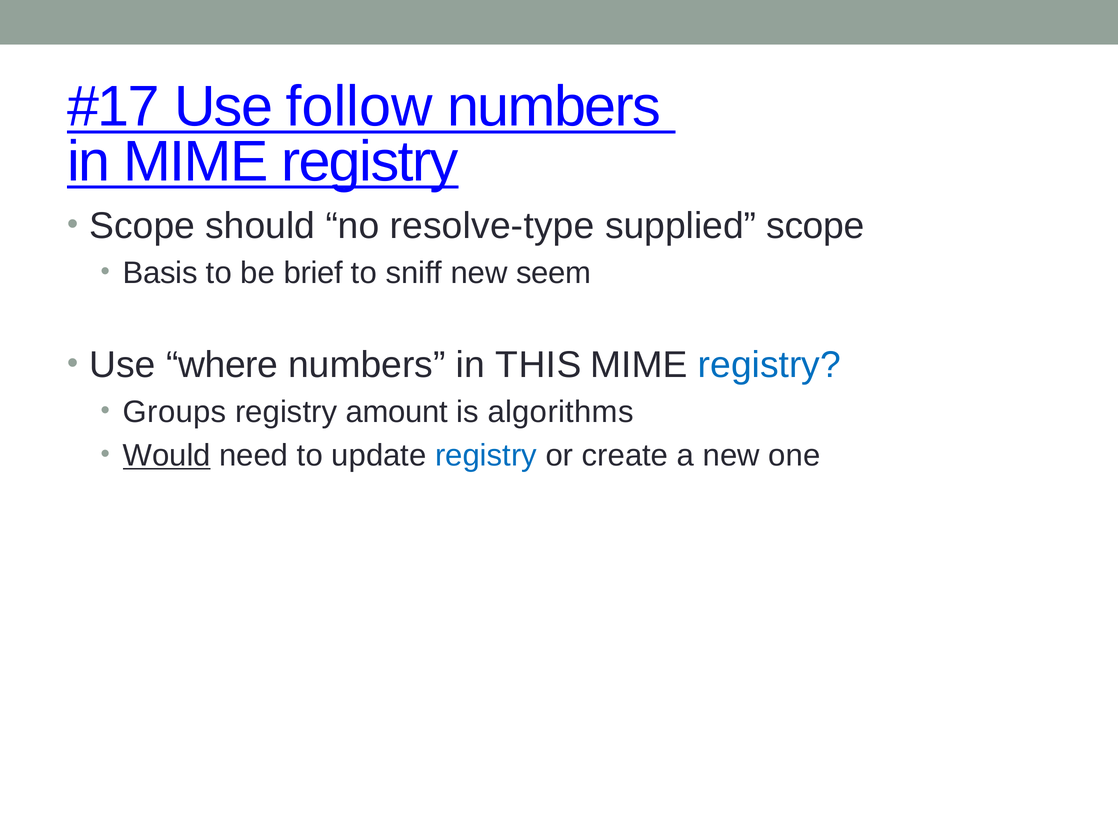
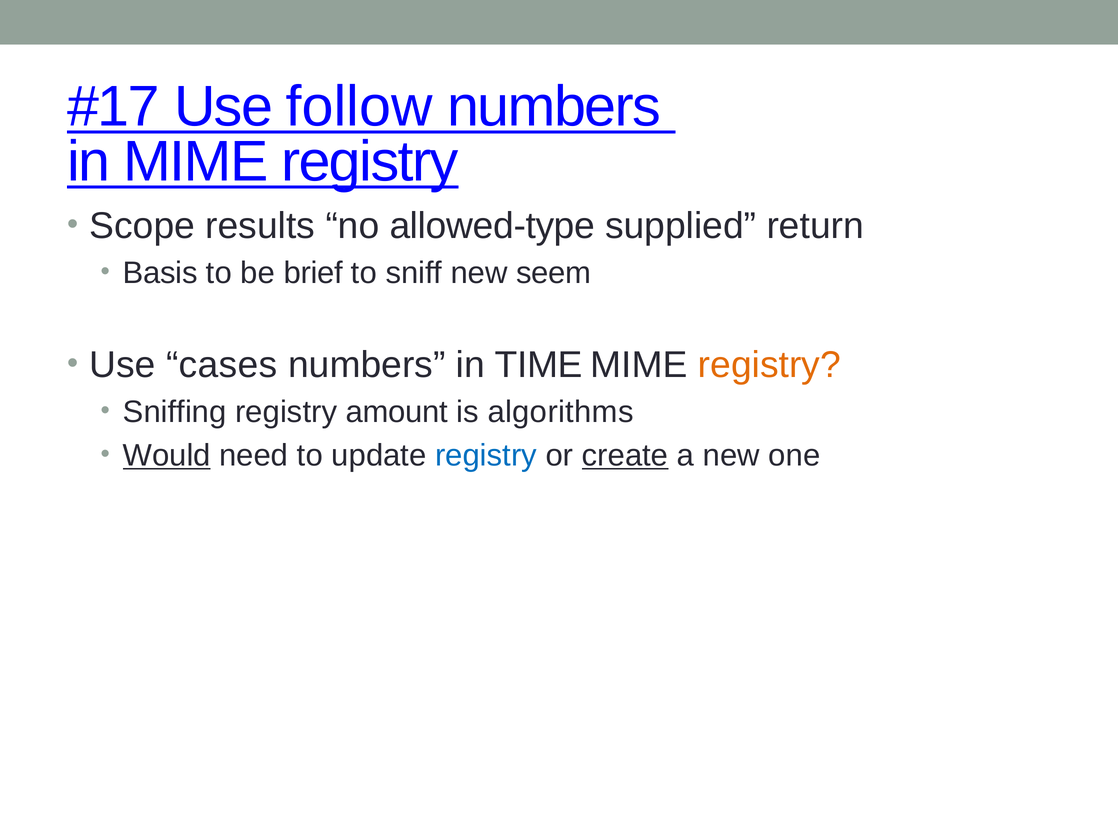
should: should -> results (260, 226)
resolve-type: resolve-type -> allowed-type (492, 226)
supplied scope: scope -> return (815, 226)
where: where -> cases (222, 365)
THIS: THIS -> TIME (539, 365)
registry colour: blue -> orange (769, 365)
Groups: Groups -> Sniffing (175, 412)
create underline: none -> present (625, 456)
